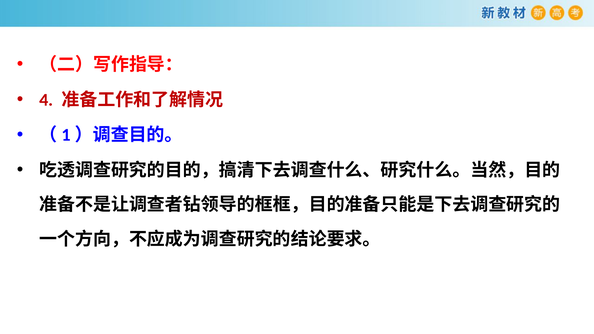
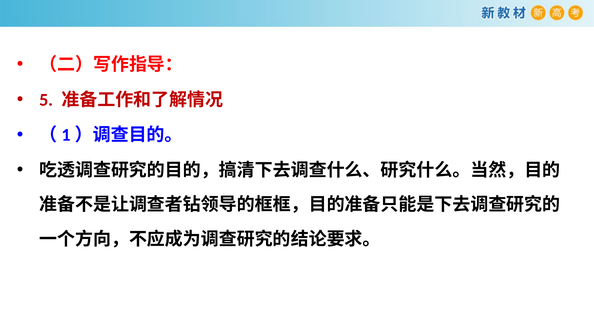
4: 4 -> 5 (46, 100)
